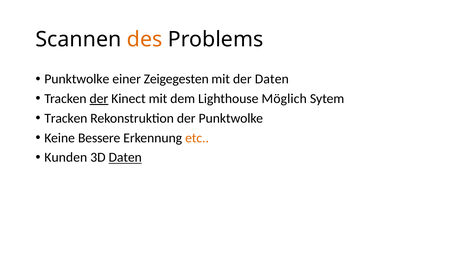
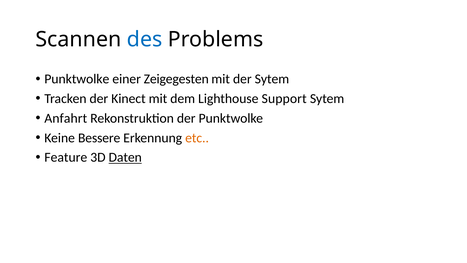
des colour: orange -> blue (145, 39)
der Daten: Daten -> Sytem (272, 79)
der underline: present -> none (99, 99)
Möglich: Möglich -> Support (284, 99)
Tracken: Tracken -> Anfahrt (66, 118)
Kunden: Kunden -> Feature (66, 157)
